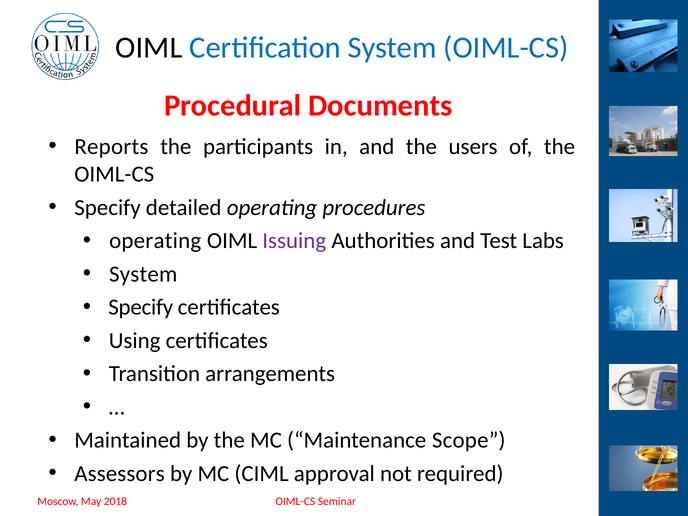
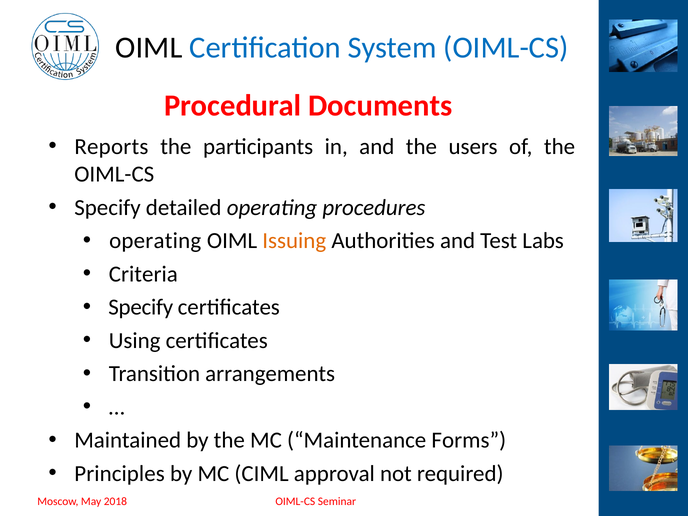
Issuing colour: purple -> orange (294, 241)
System: System -> Criteria (143, 274)
Scope: Scope -> Forms (469, 440)
Assessors: Assessors -> Principles (120, 474)
